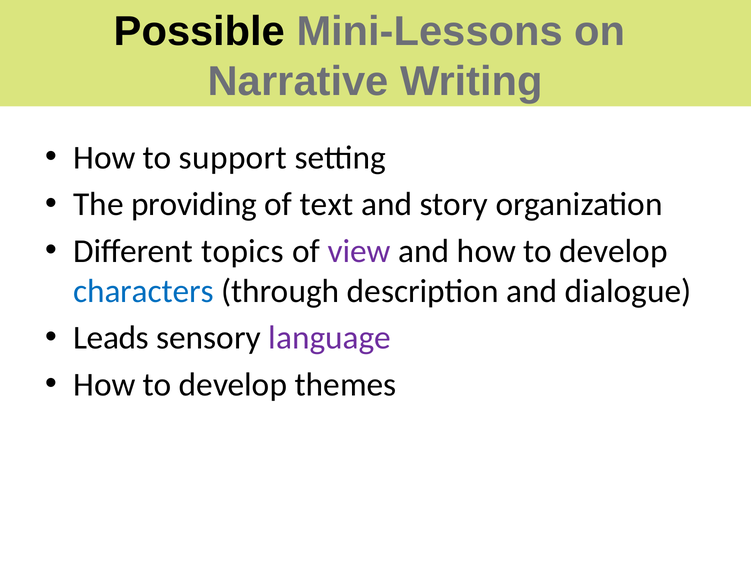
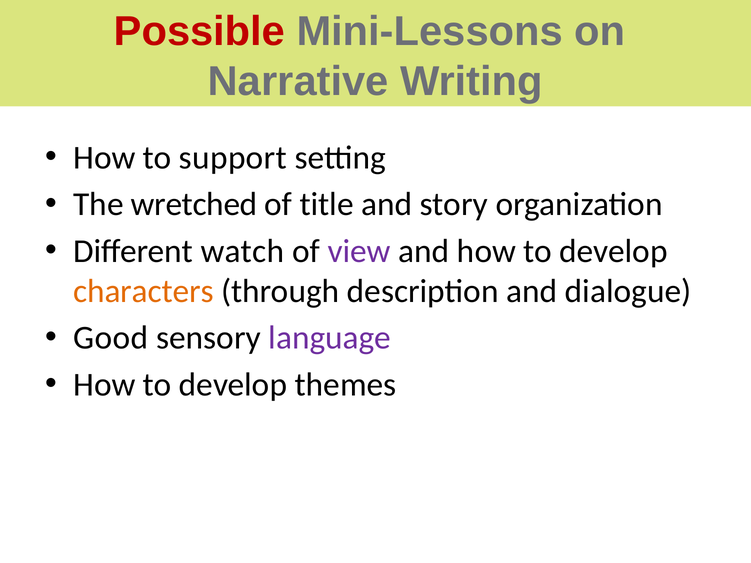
Possible colour: black -> red (200, 32)
providing: providing -> wretched (194, 204)
text: text -> title (327, 204)
topics: topics -> watch (242, 251)
characters colour: blue -> orange (143, 291)
Leads: Leads -> Good (111, 338)
